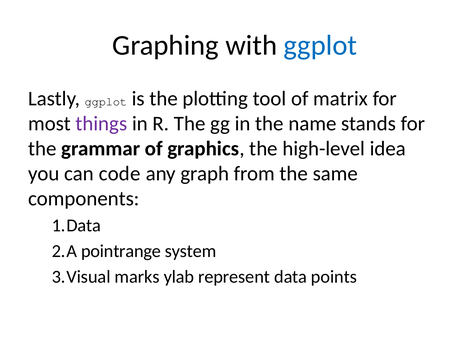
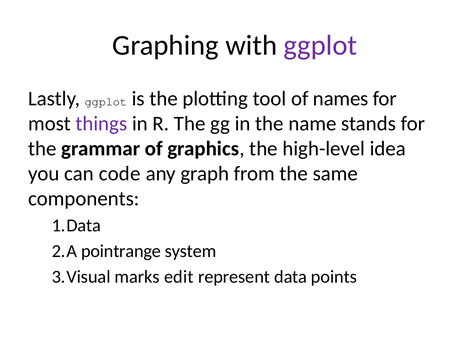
ggplot colour: blue -> purple (320, 45)
matrix: matrix -> names (341, 99)
ylab: ylab -> edit (179, 277)
